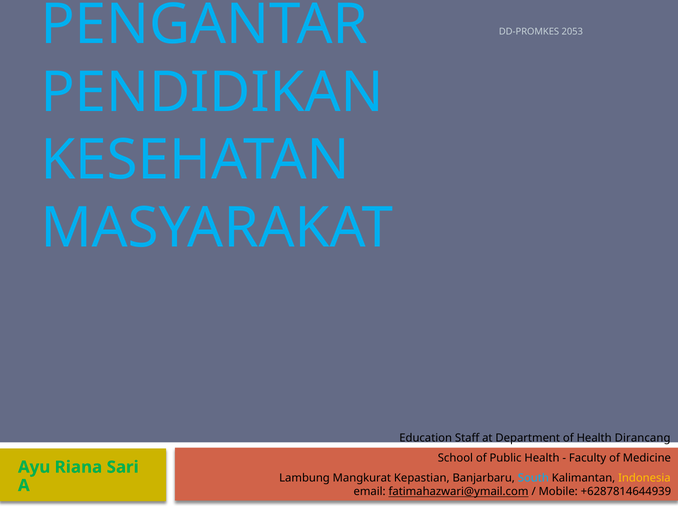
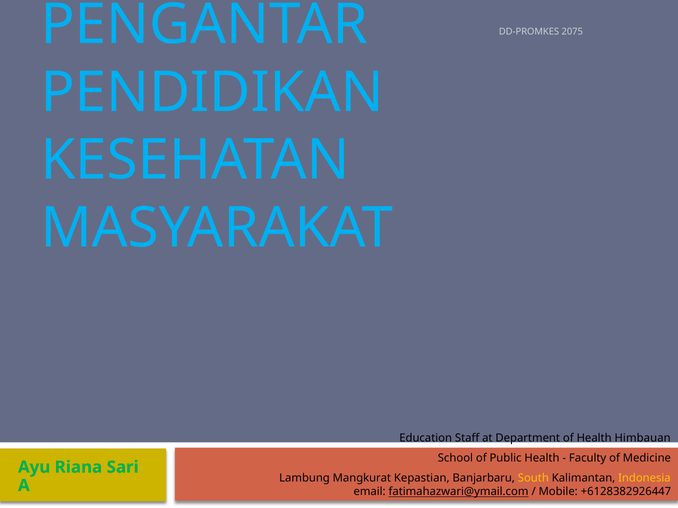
2053: 2053 -> 2075 (572, 32)
Dirancang: Dirancang -> Himbauan (643, 438)
South colour: light blue -> yellow (533, 479)
+6287814644939: +6287814644939 -> +6128382926447 (626, 492)
